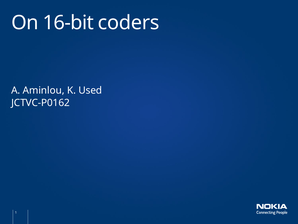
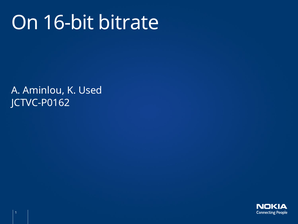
coders: coders -> bitrate (129, 23)
